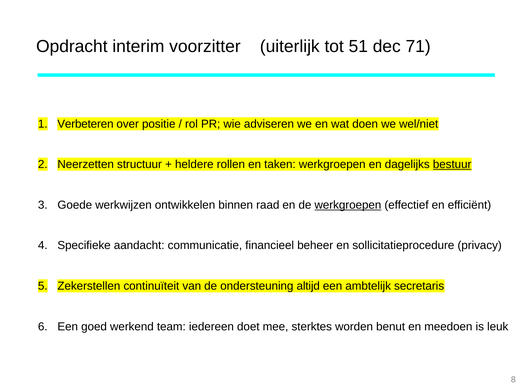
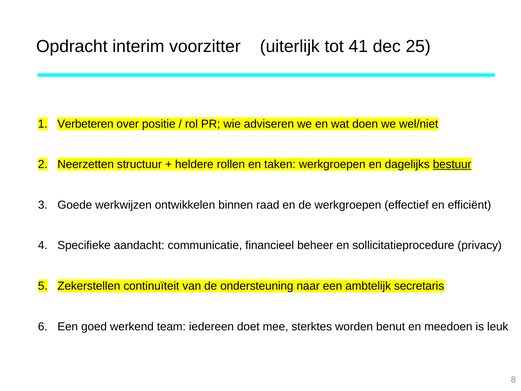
51: 51 -> 41 (358, 47)
71: 71 -> 25 (418, 47)
werkgroepen underline: present -> none (348, 205)
altijd: altijd -> naar (308, 286)
